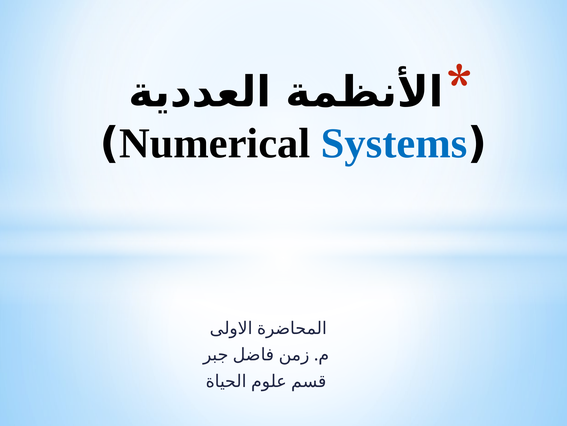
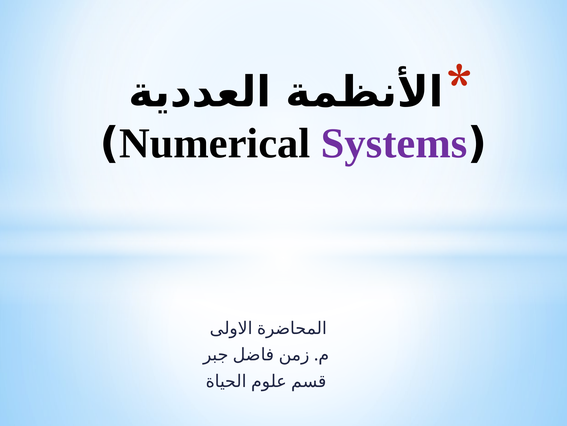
Systems colour: blue -> purple (394, 143)
